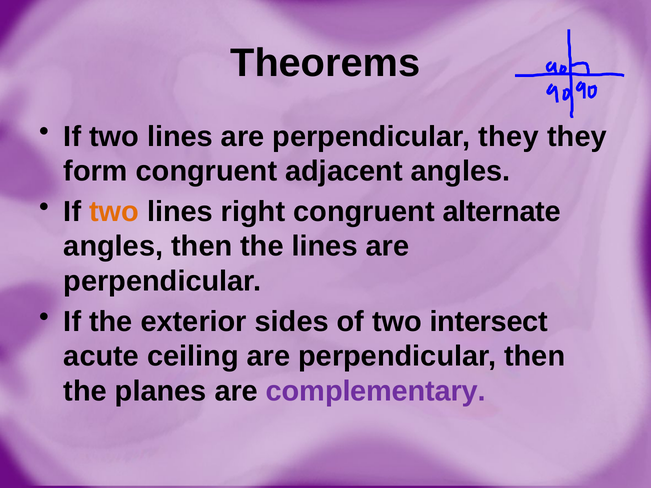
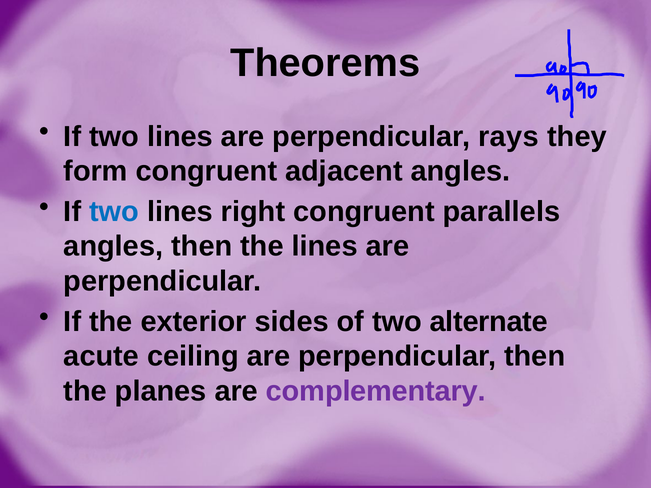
perpendicular they: they -> rays (509, 137)
two colour: orange -> blue (114, 212)
alternate: alternate -> parallels (501, 212)
intersect: intersect -> alternate (489, 322)
